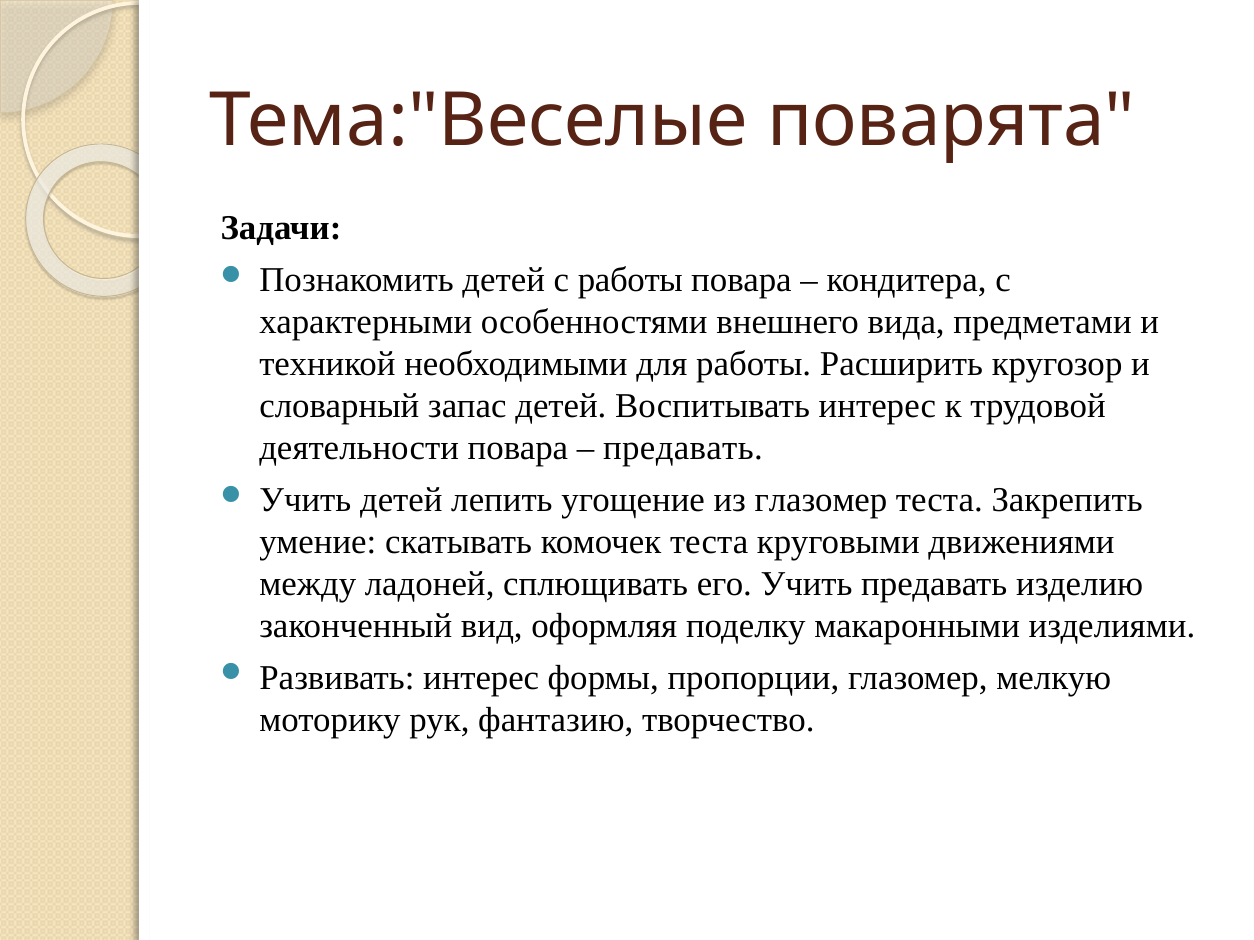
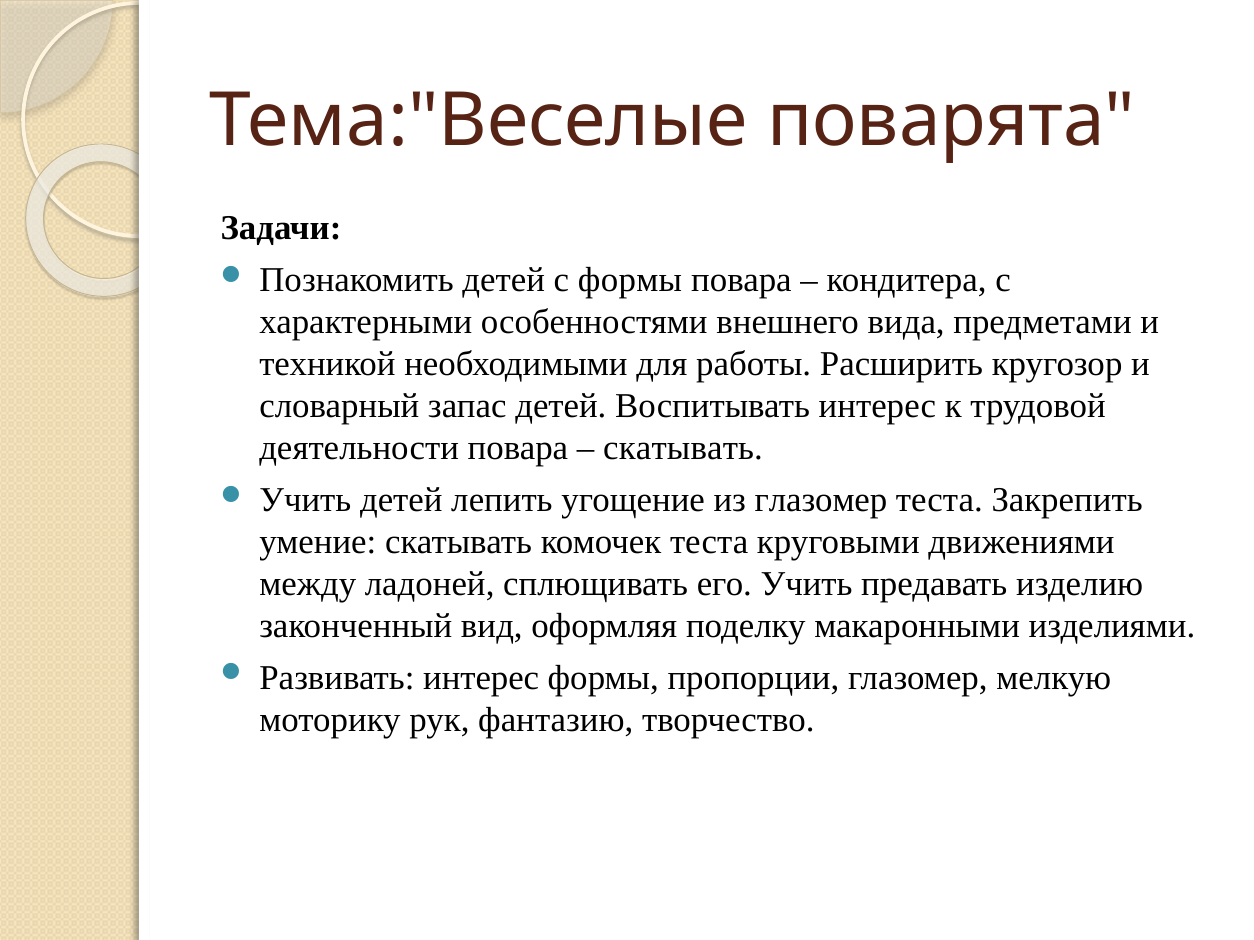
с работы: работы -> формы (630, 280)
предавать: предавать -> скатывать (683, 448)
